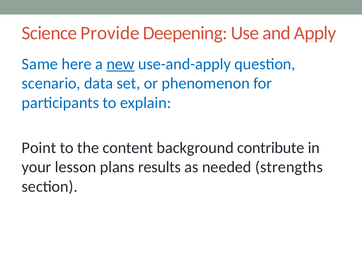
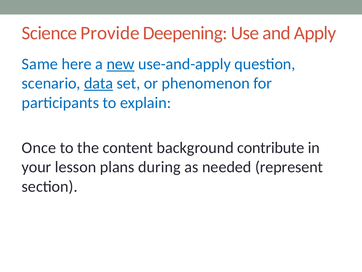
data underline: none -> present (99, 83)
Point: Point -> Once (39, 148)
results: results -> during (159, 167)
strengths: strengths -> represent (289, 167)
